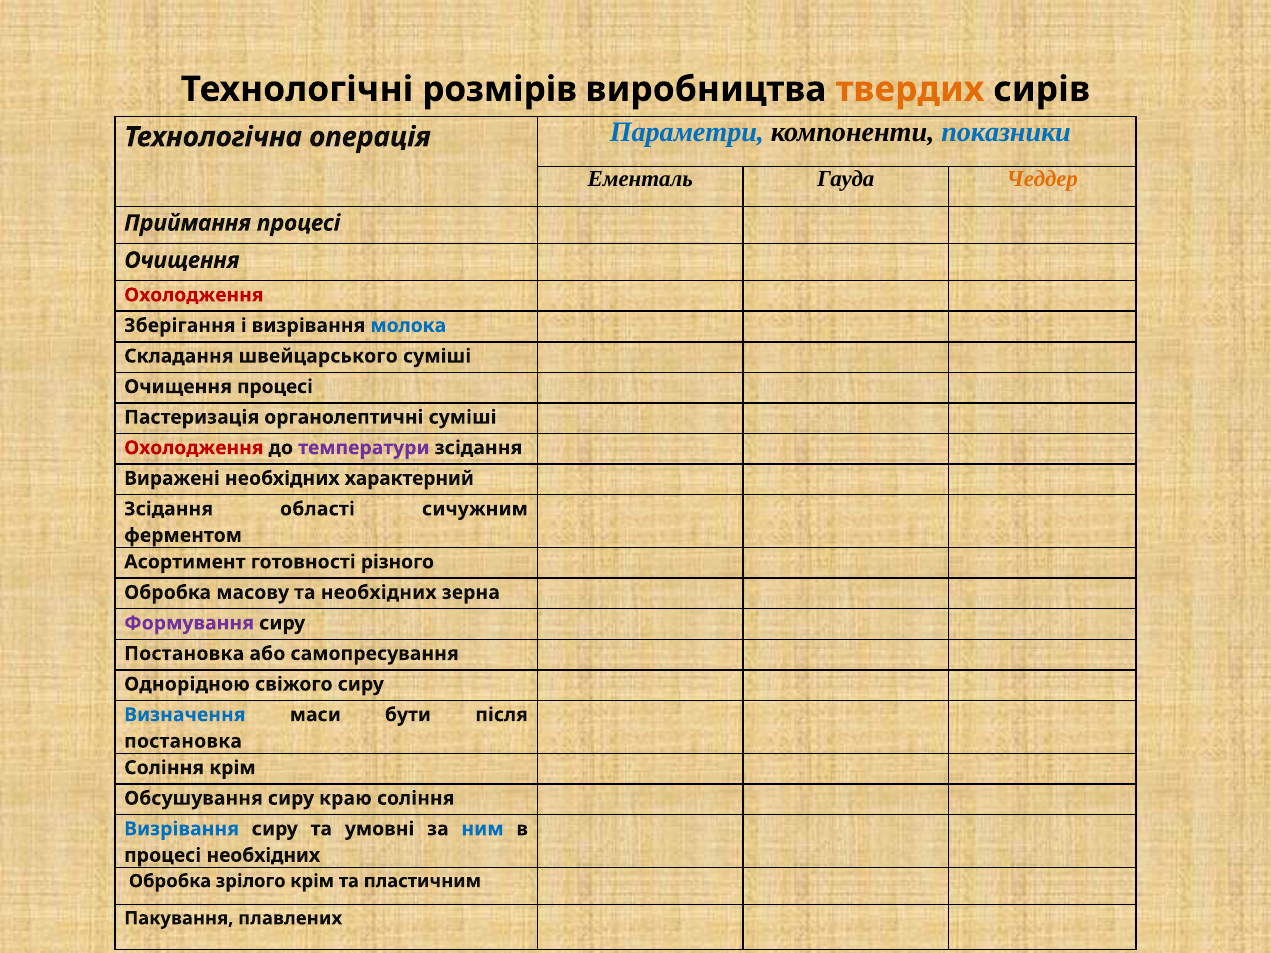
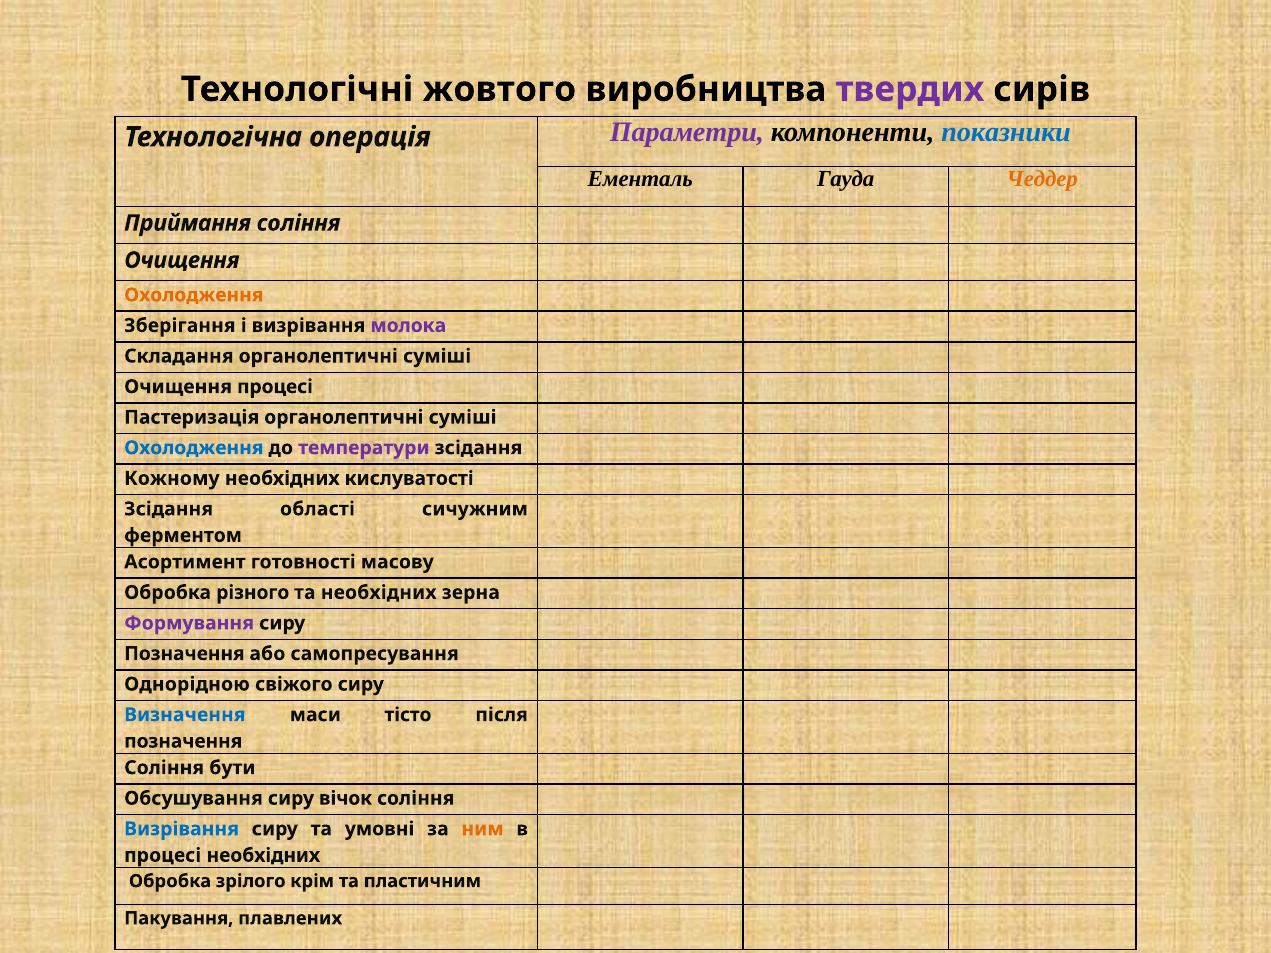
розмірів: розмірів -> жовтого (499, 89)
твердих colour: orange -> purple (910, 89)
Параметри colour: blue -> purple (687, 132)
Приймання процесі: процесі -> соління (299, 223)
Охолодження colour: red -> orange (194, 295)
молока colour: blue -> purple (408, 326)
Складання швейцарського: швейцарського -> органолептичні (318, 356)
Охолодження colour: red -> blue (194, 448)
Виражені: Виражені -> Кожному (172, 479)
характерний: характерний -> кислуватості (409, 479)
різного: різного -> масову (397, 562)
масову: масову -> різного (253, 593)
Постановка: Постановка -> Позначення (184, 654)
бути: бути -> тісто (408, 715)
постановка: постановка -> позначення (183, 741)
Соління крім: крім -> бути (232, 768)
краю: краю -> вічок (346, 799)
ним colour: blue -> orange (482, 829)
